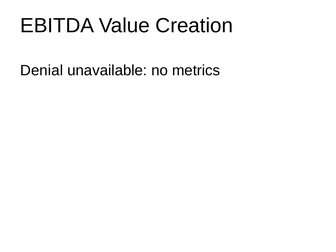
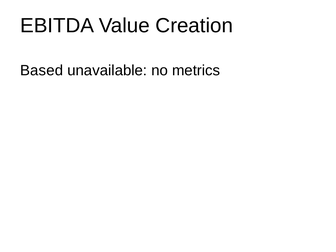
Denial: Denial -> Based (42, 70)
